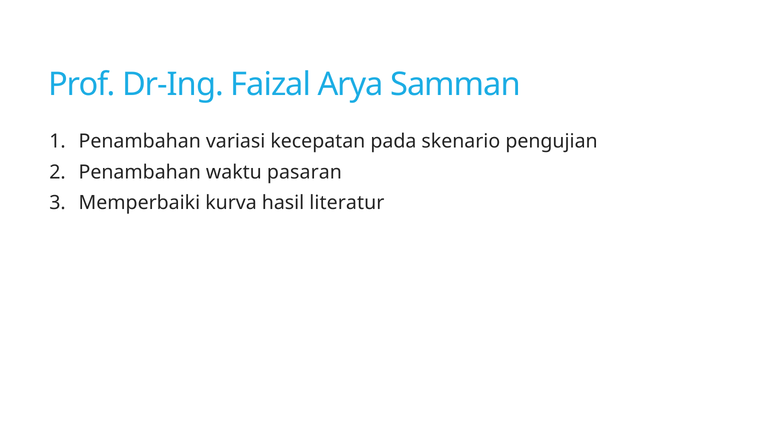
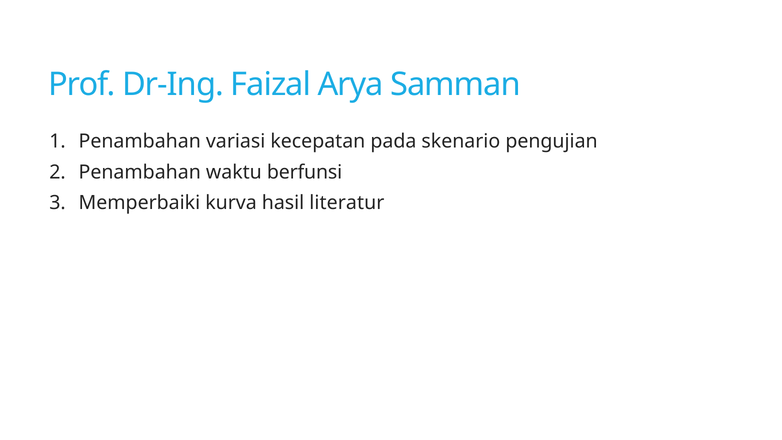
pasaran: pasaran -> berfunsi (305, 172)
